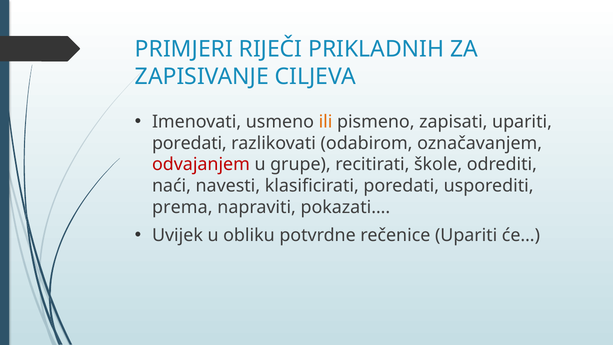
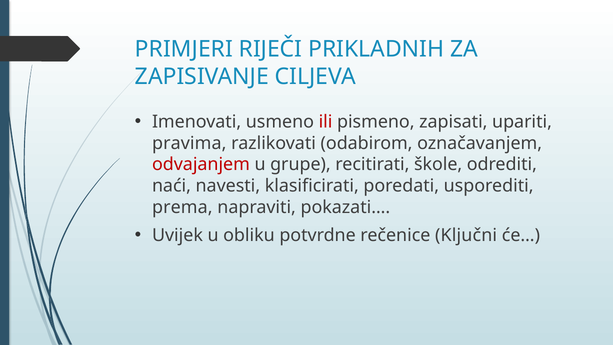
ili colour: orange -> red (326, 122)
poredati: poredati -> pravima (189, 143)
rečenice Upariti: Upariti -> Ključni (466, 235)
